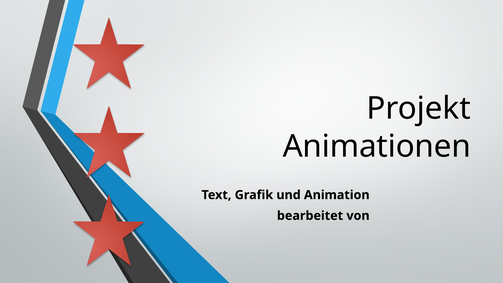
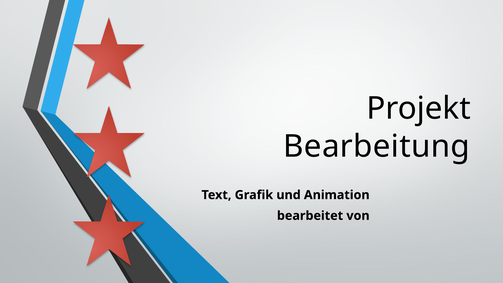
Animationen: Animationen -> Bearbeitung (377, 146)
